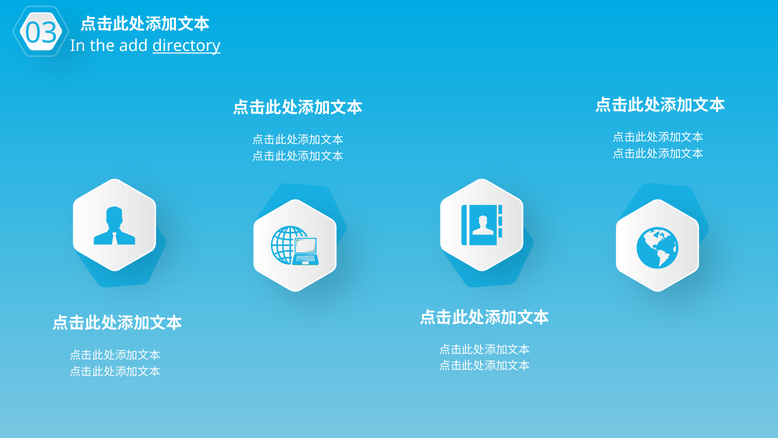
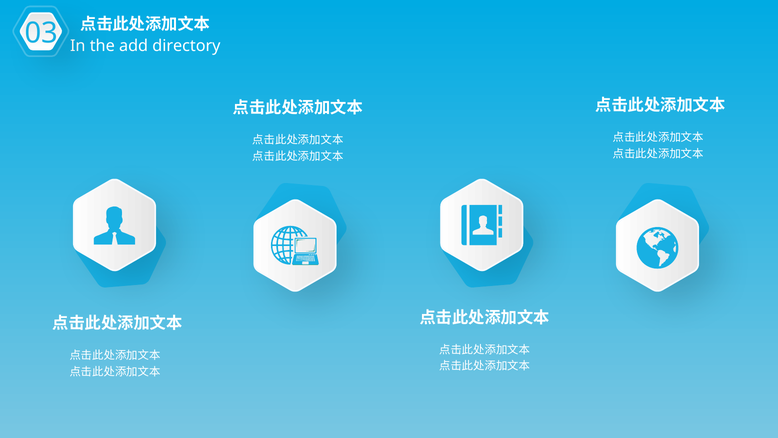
directory underline: present -> none (186, 46)
